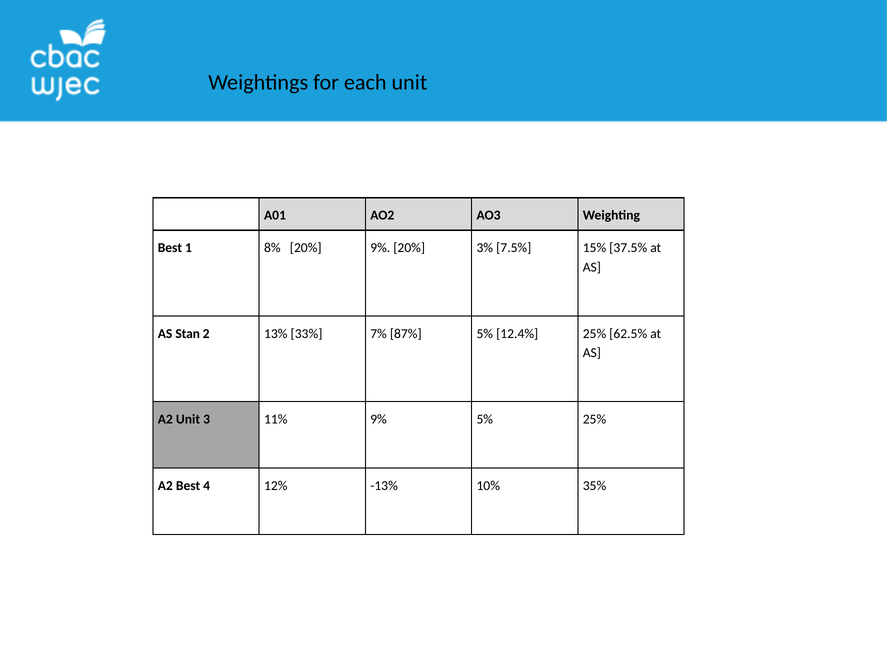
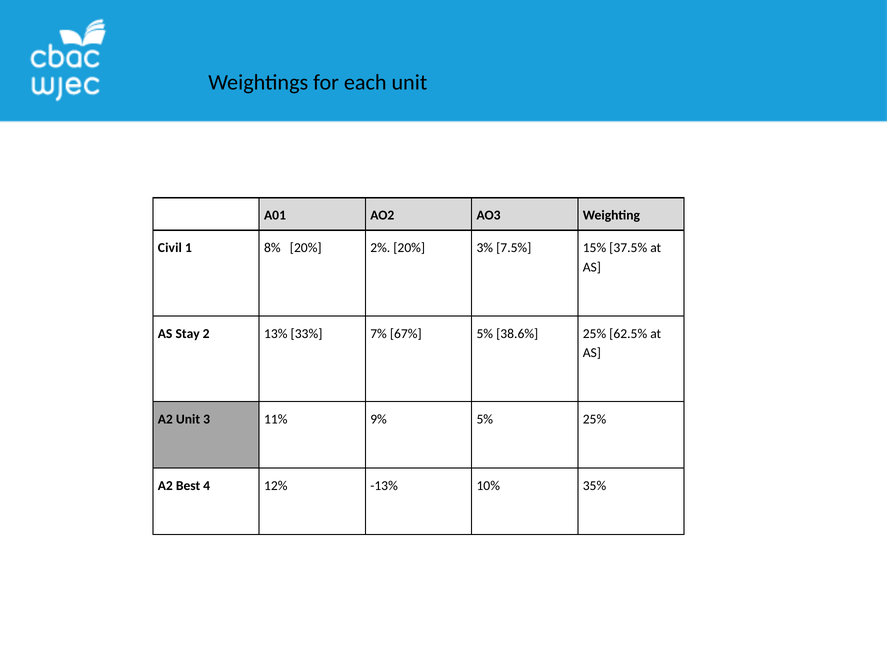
Best: Best -> Civil (170, 248)
20% 9%: 9% -> 2% (380, 248)
Stan: Stan -> Stay (188, 334)
87%: 87% -> 67% (406, 334)
12.4%: 12.4% -> 38.6% (517, 334)
